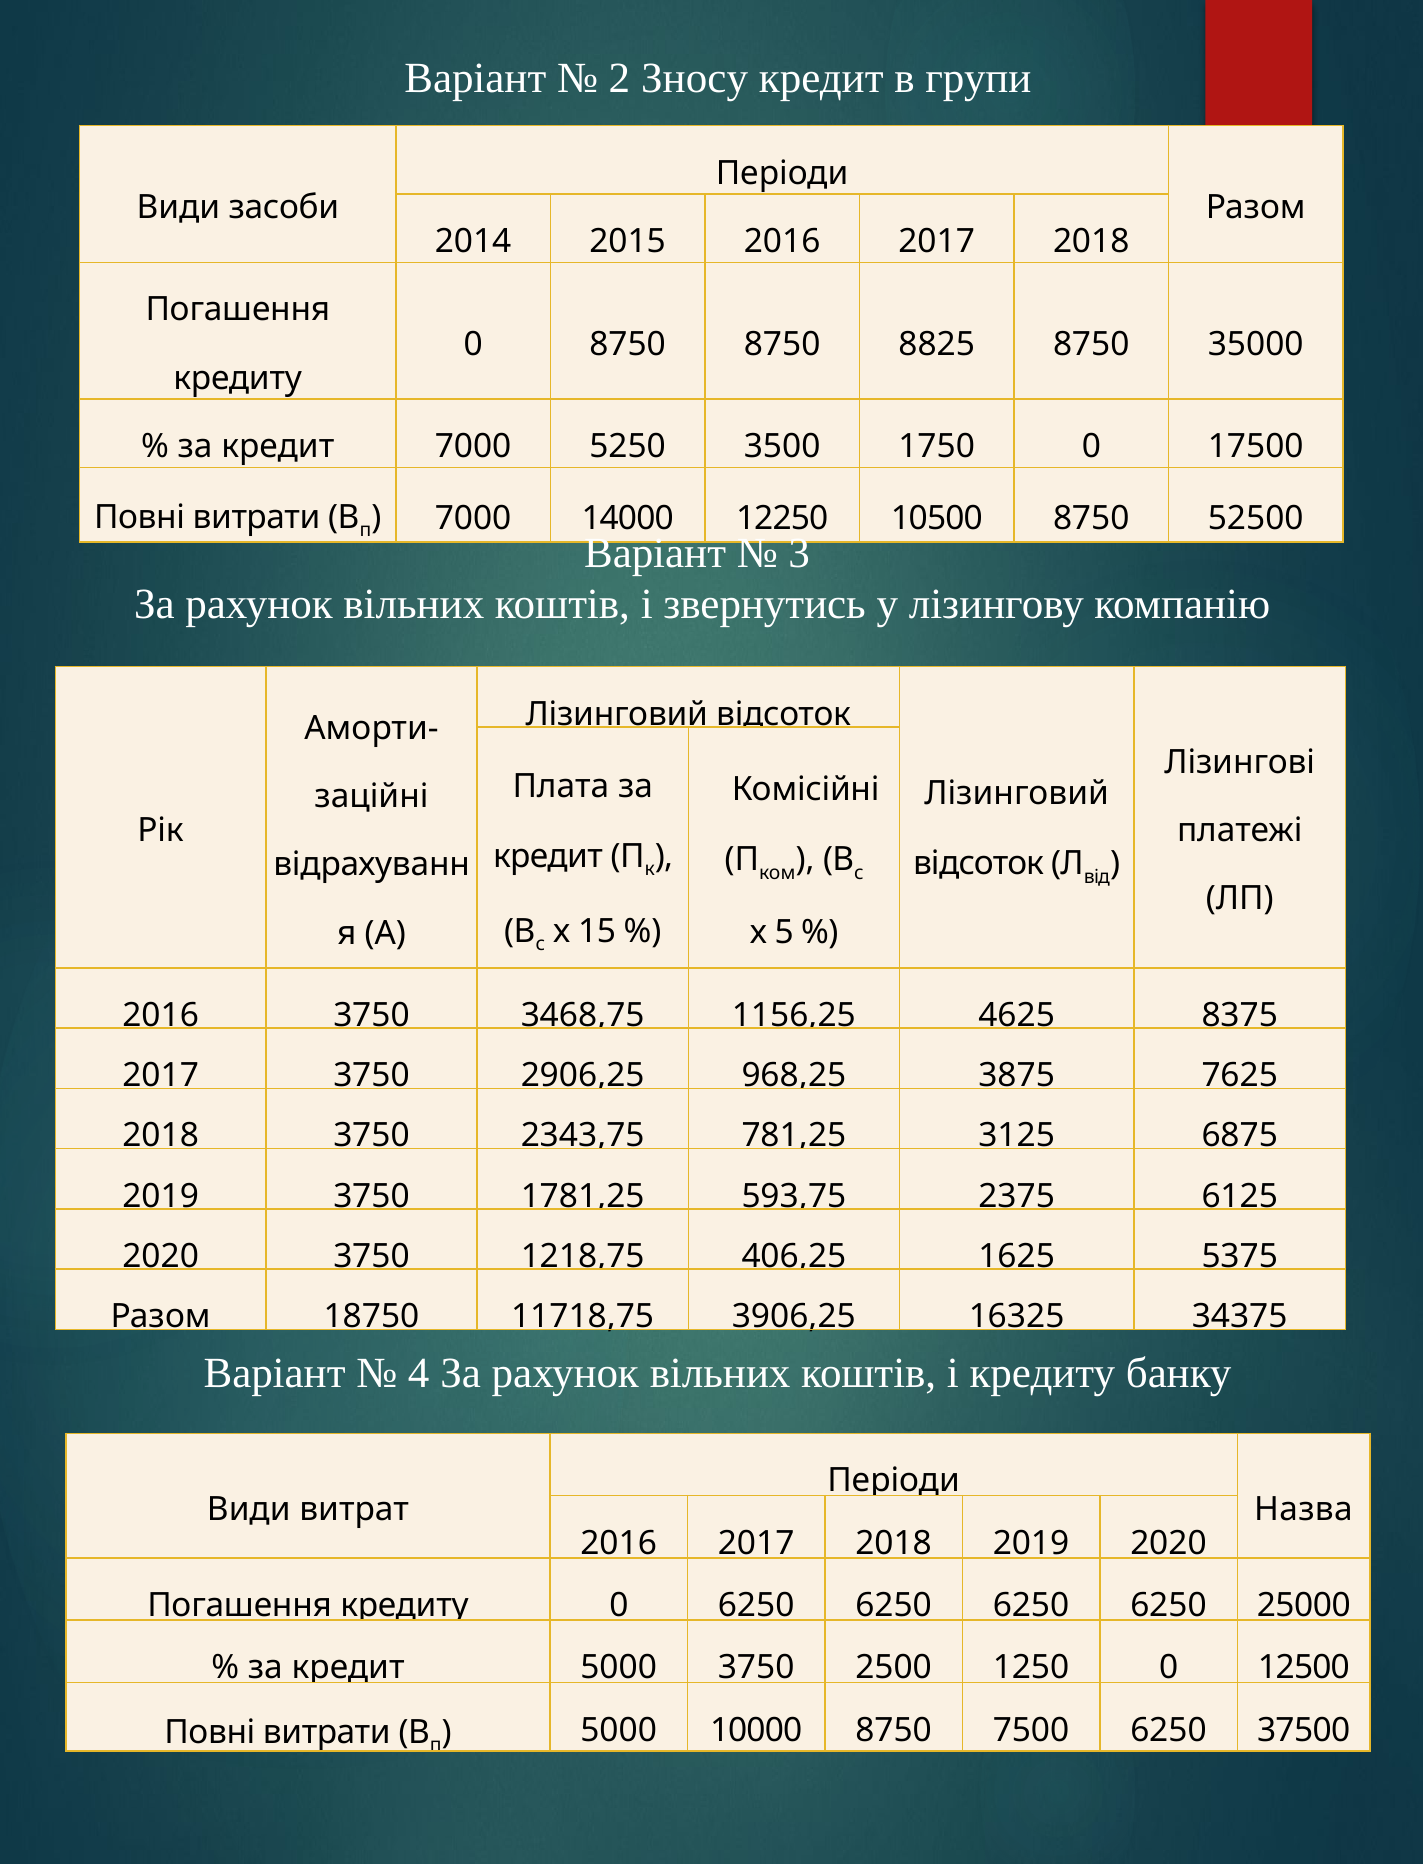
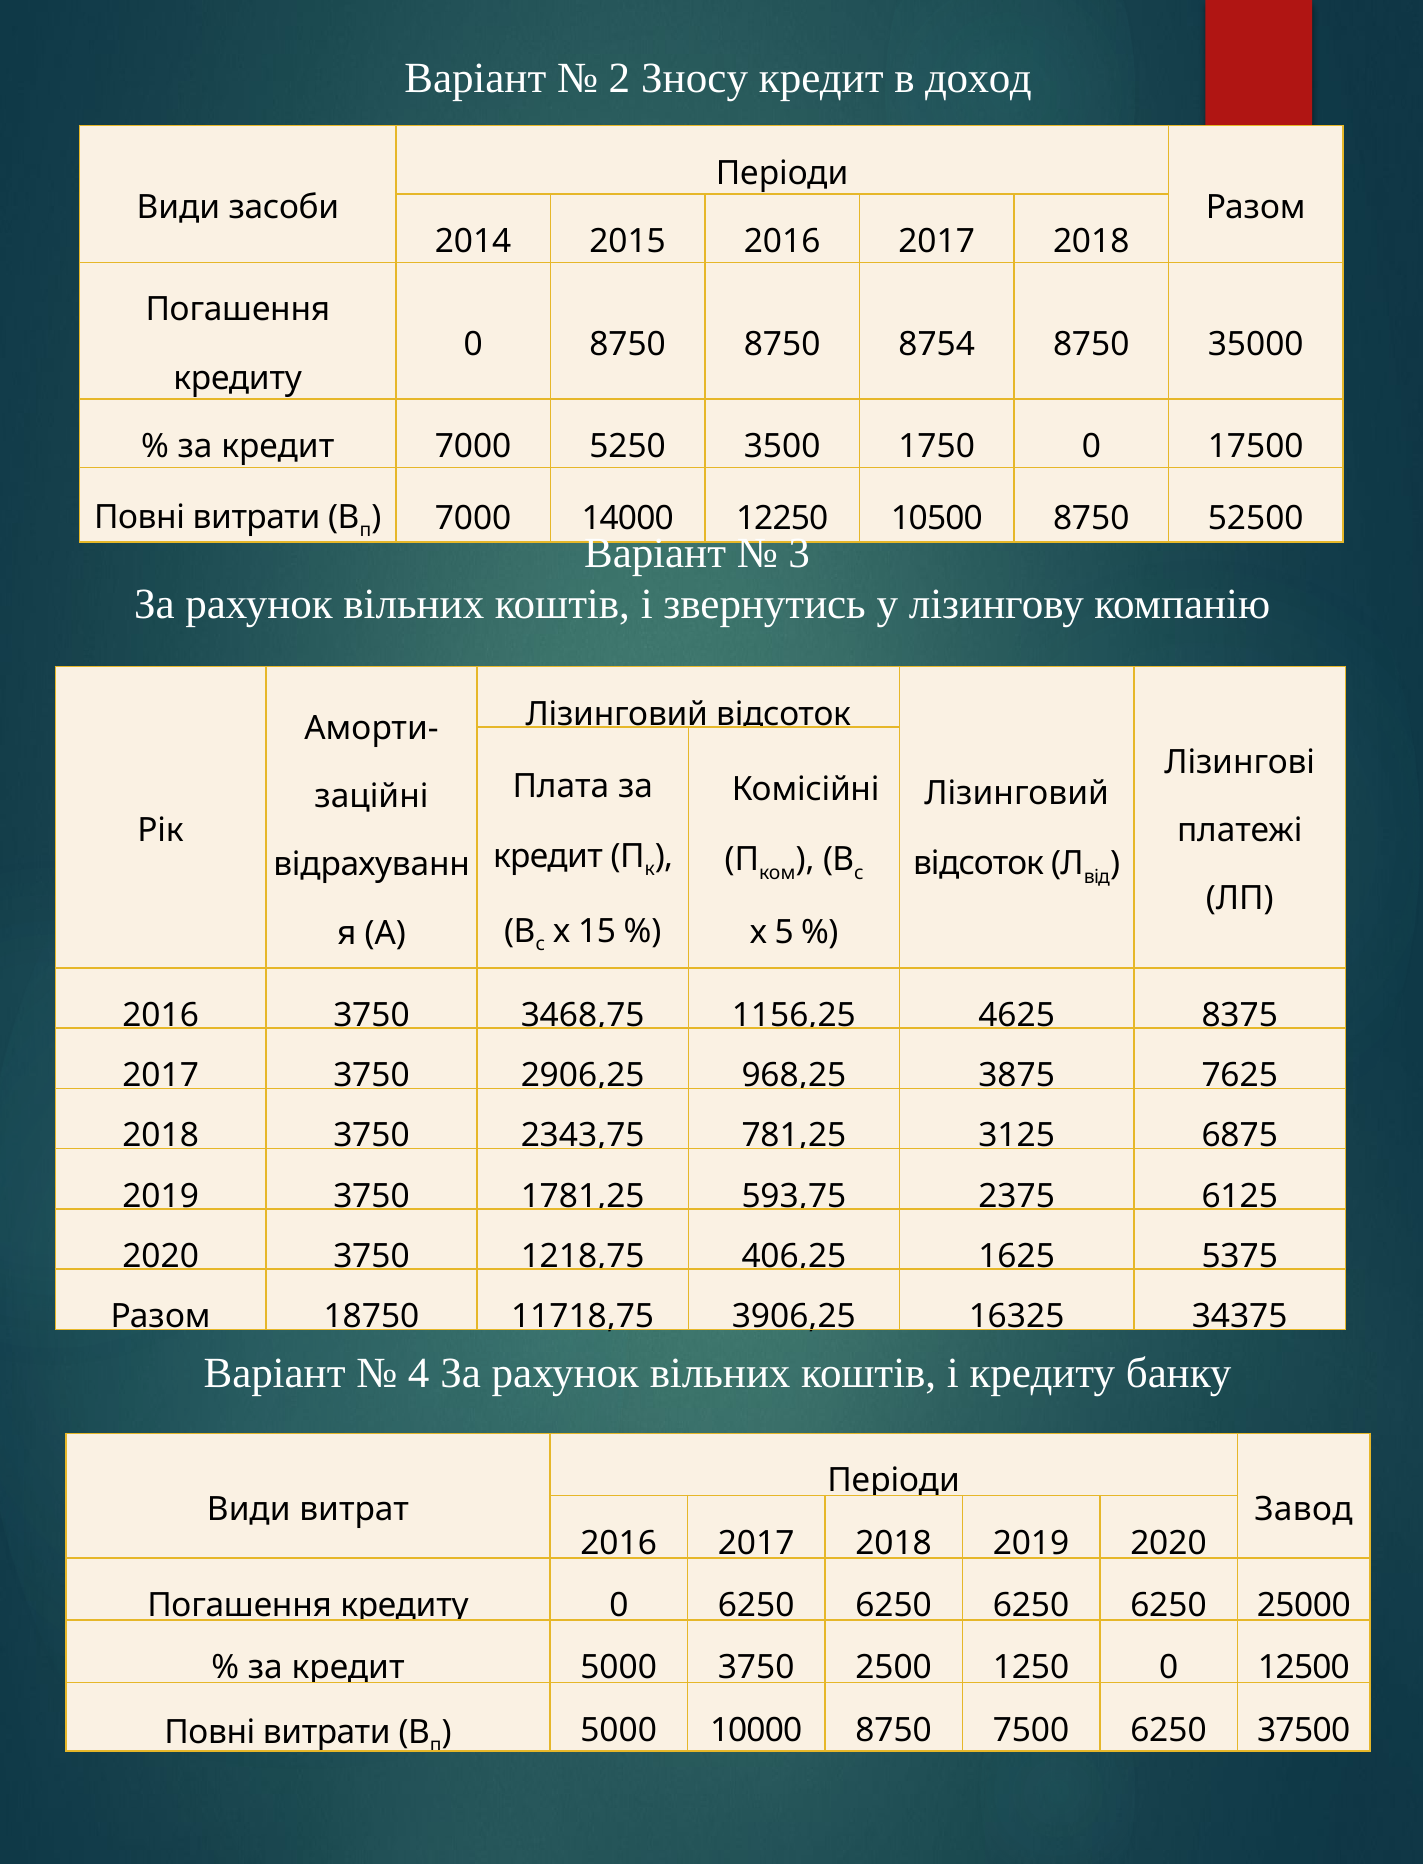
групи: групи -> доход (978, 78)
8825: 8825 -> 8754 (937, 344)
Назва: Назва -> Завод (1303, 1509)
